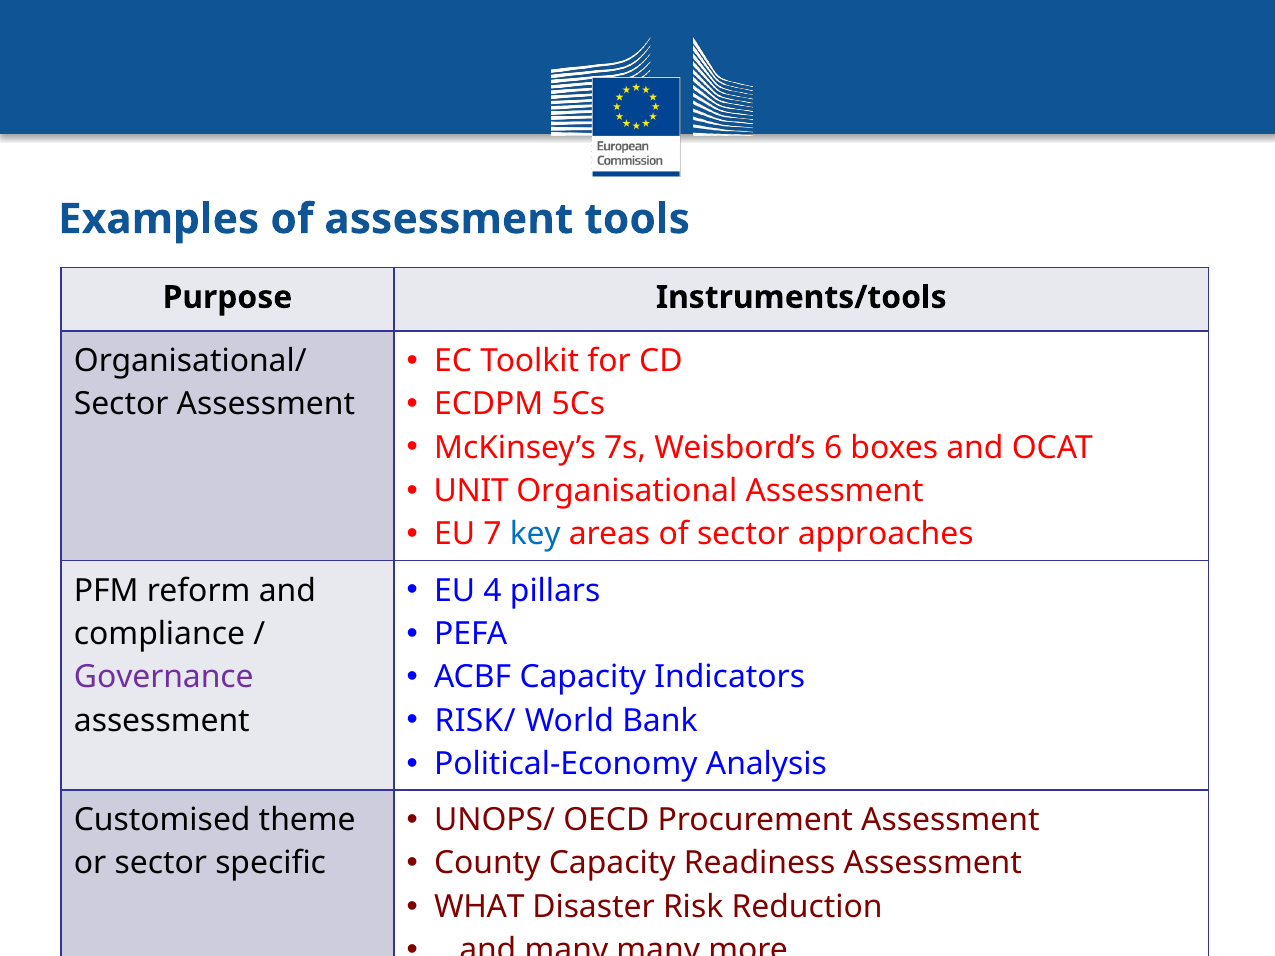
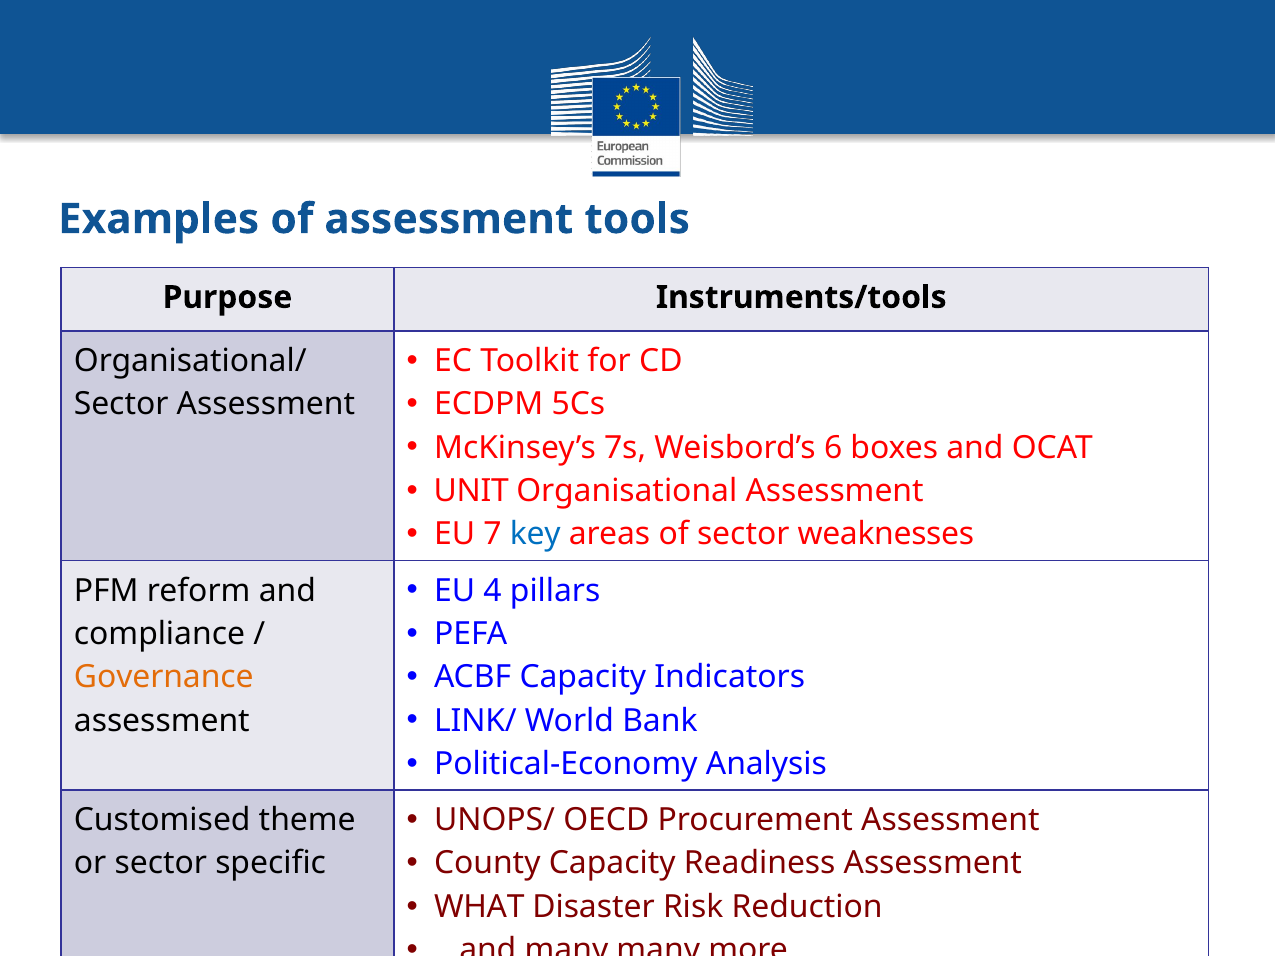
approaches: approaches -> weaknesses (886, 534)
Governance colour: purple -> orange (164, 677)
RISK/: RISK/ -> LINK/ (475, 721)
